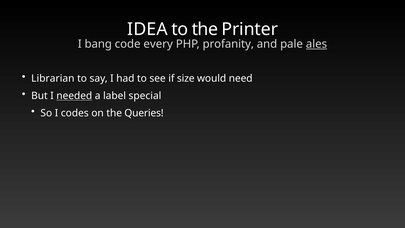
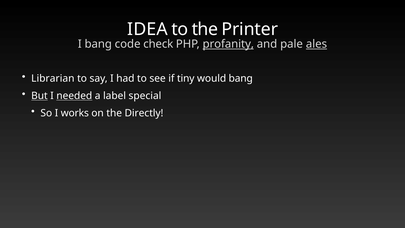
every: every -> check (158, 44)
profanity underline: none -> present (228, 44)
size: size -> tiny (186, 78)
would need: need -> bang (241, 78)
But underline: none -> present (39, 96)
codes: codes -> works (75, 113)
Queries: Queries -> Directly (144, 113)
